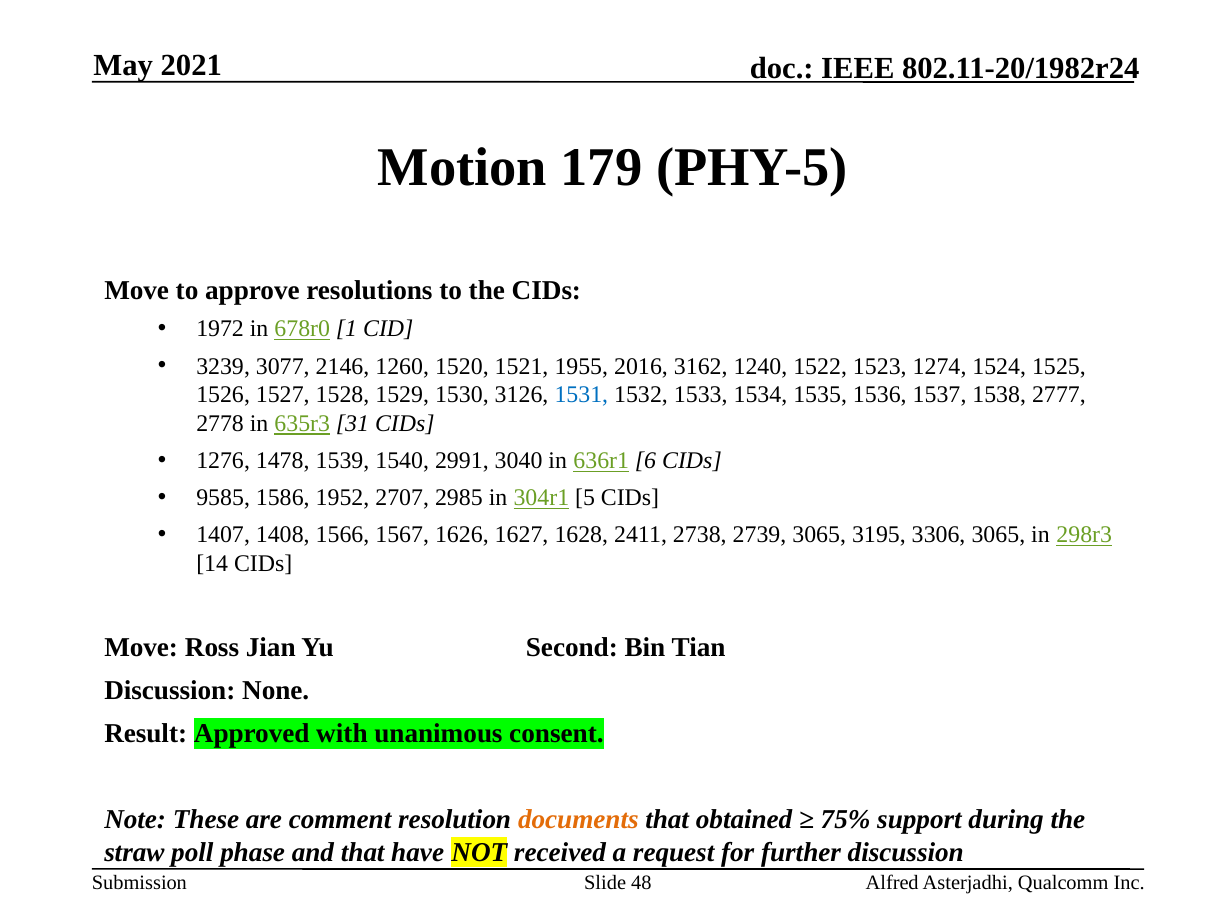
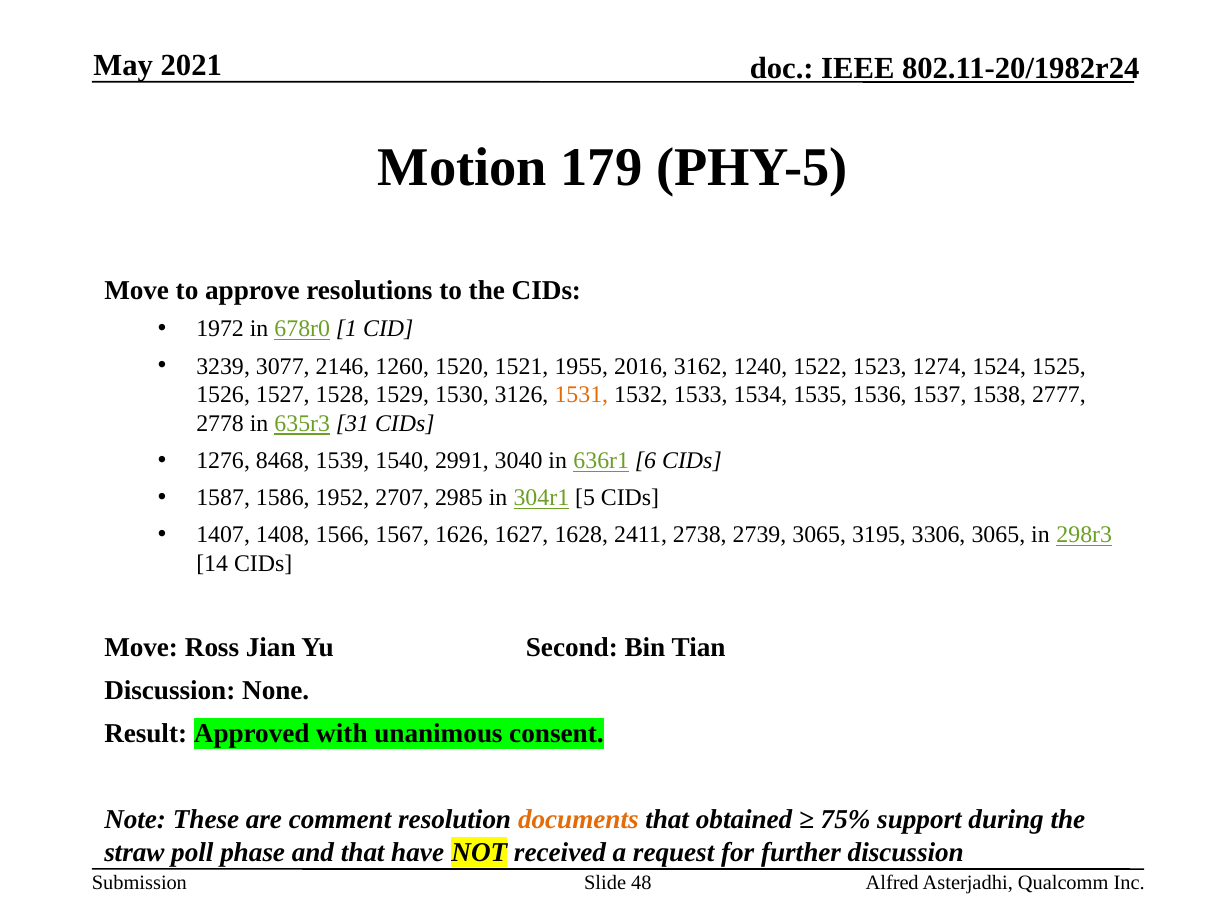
1531 colour: blue -> orange (581, 395)
1478: 1478 -> 8468 (283, 460)
9585: 9585 -> 1587 (223, 498)
